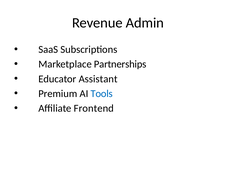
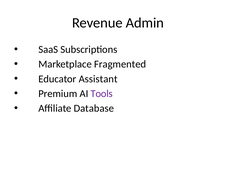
Partnerships: Partnerships -> Fragmented (120, 64)
Tools colour: blue -> purple (102, 94)
Frontend: Frontend -> Database (94, 108)
